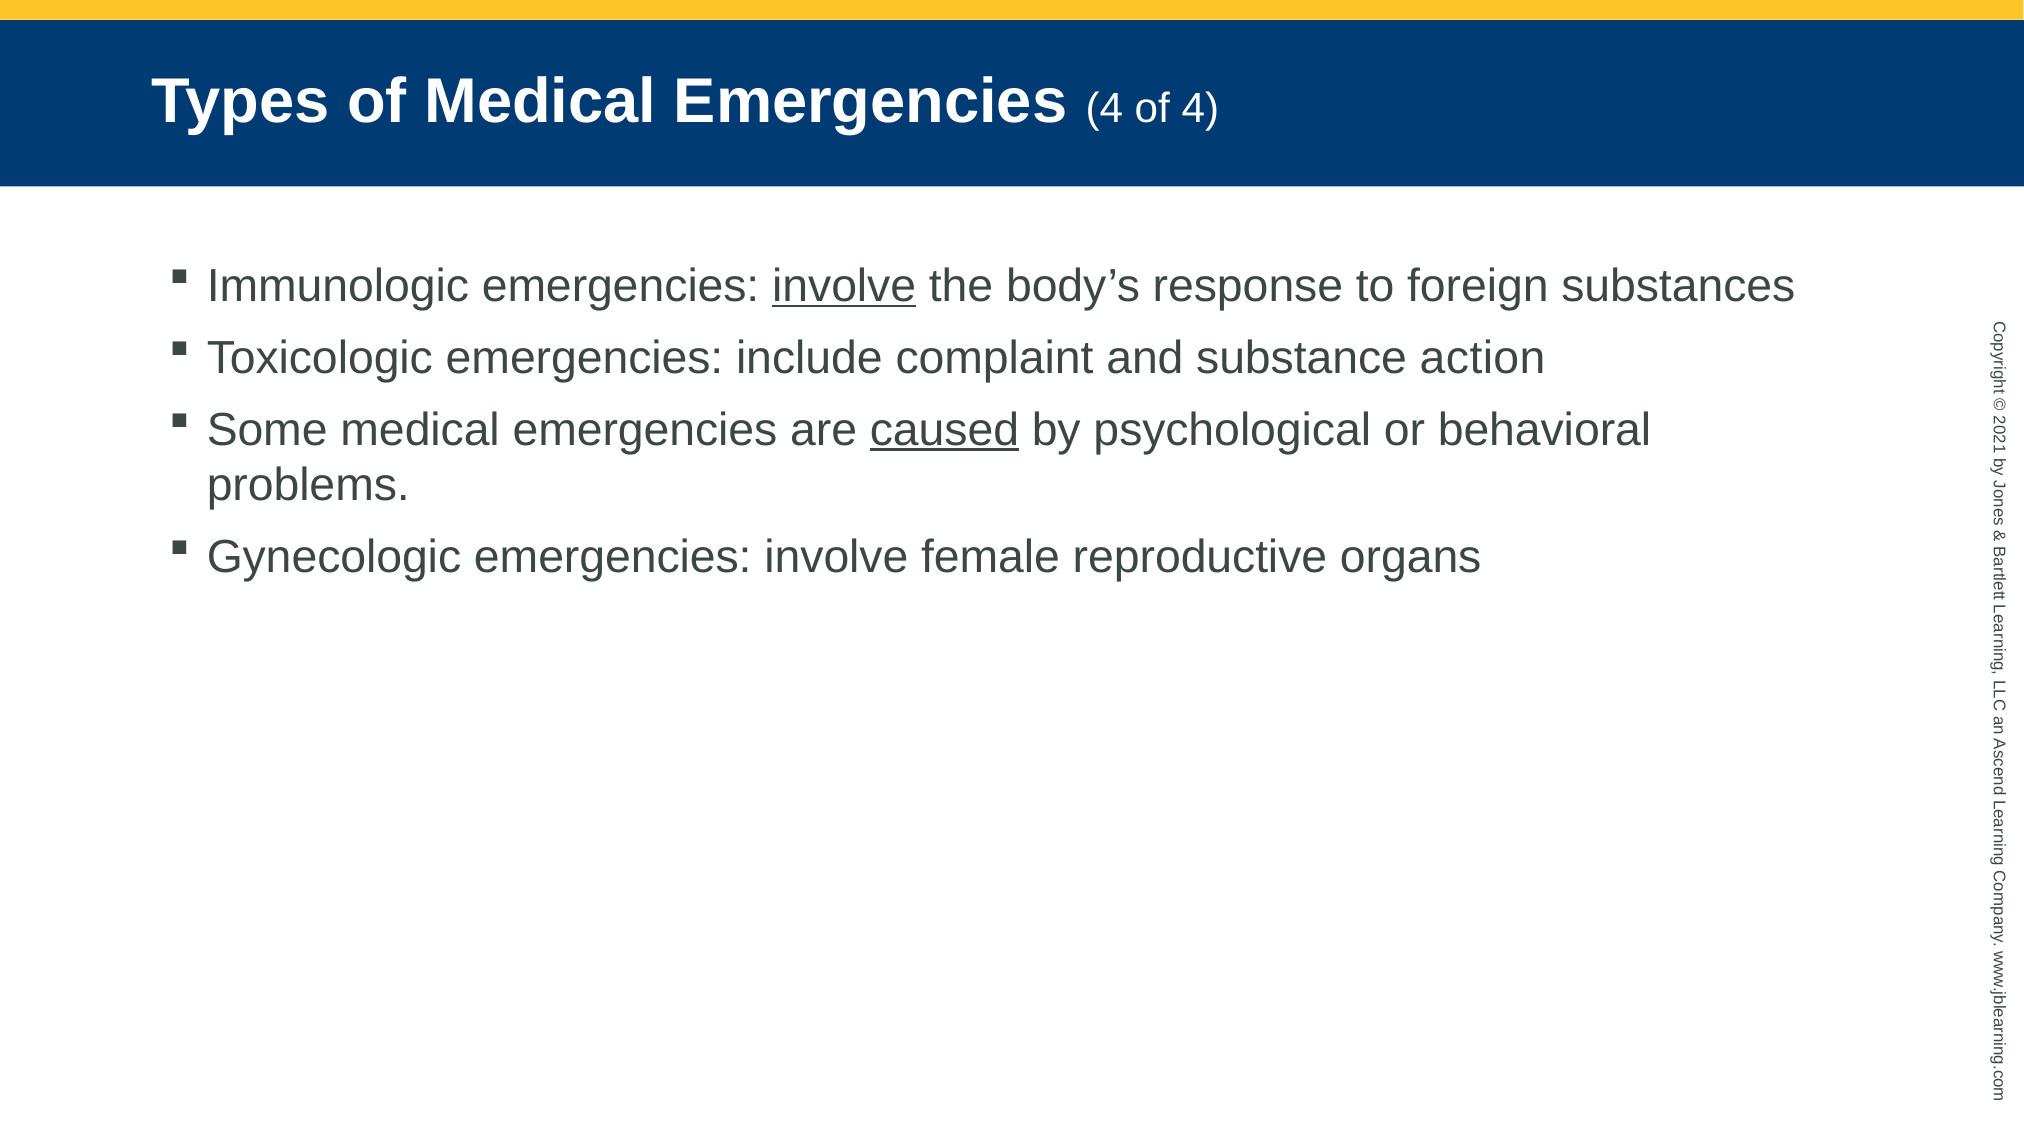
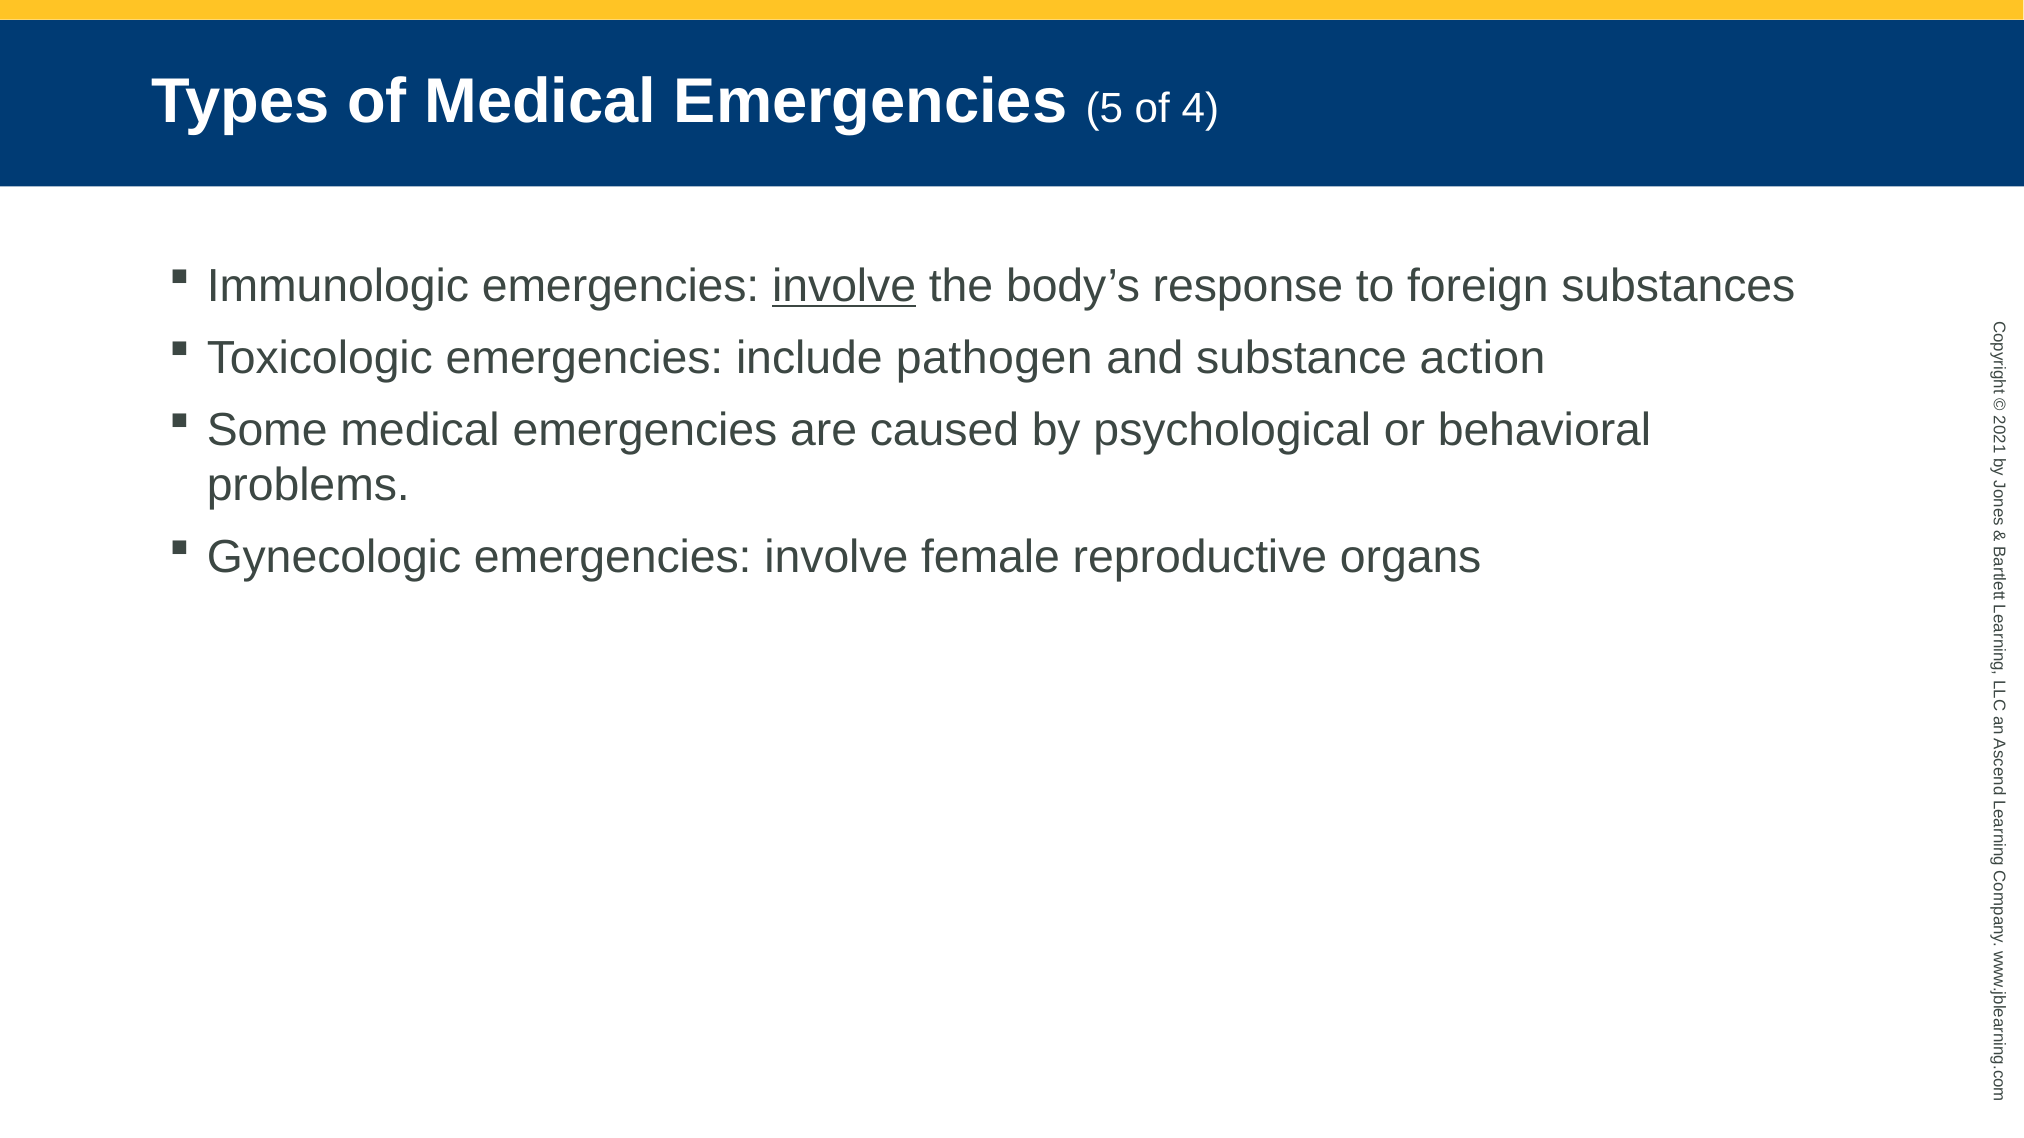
Emergencies 4: 4 -> 5 (1104, 109)
complaint: complaint -> pathogen (994, 358)
caused underline: present -> none (944, 430)
